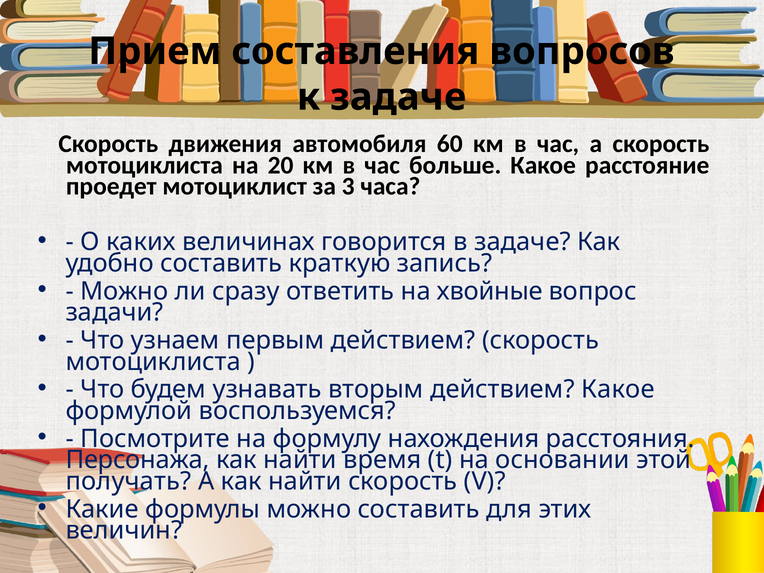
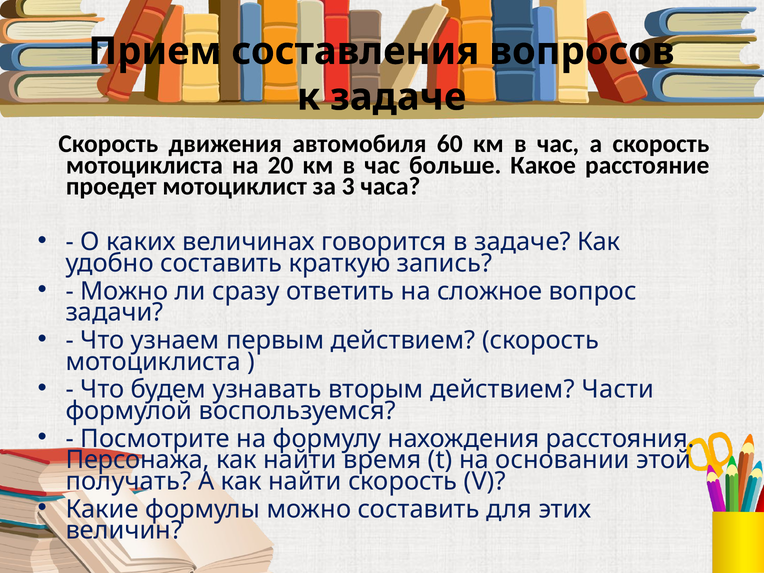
хвойные: хвойные -> сложное (490, 291)
действием Какое: Какое -> Части (618, 390)
